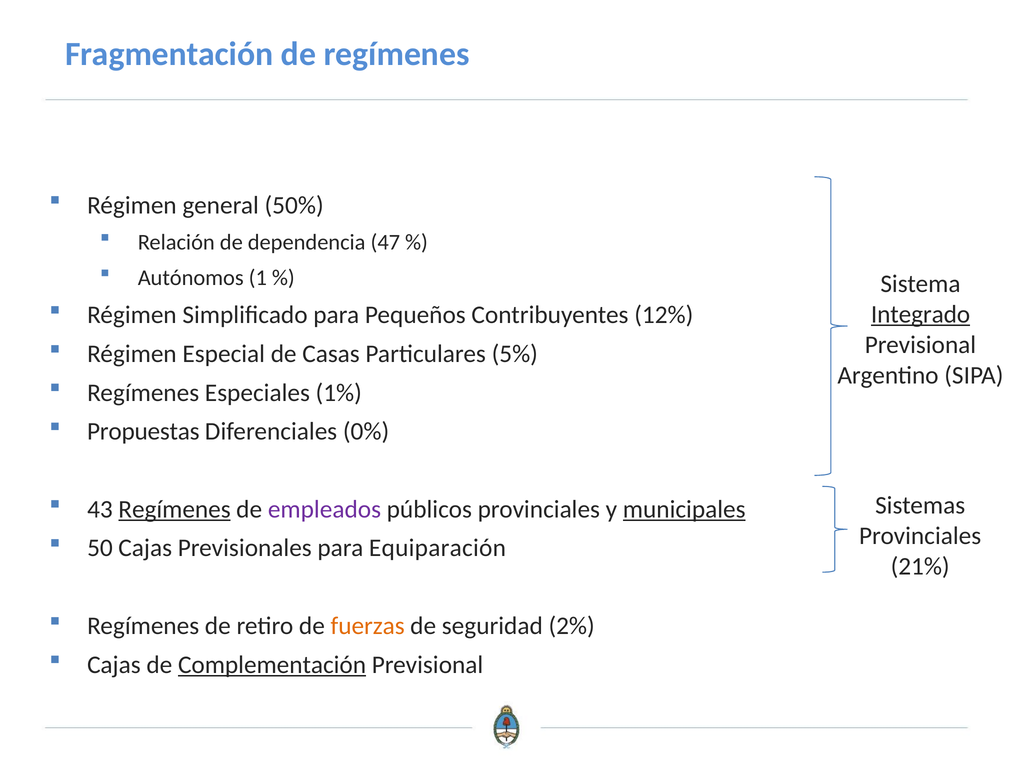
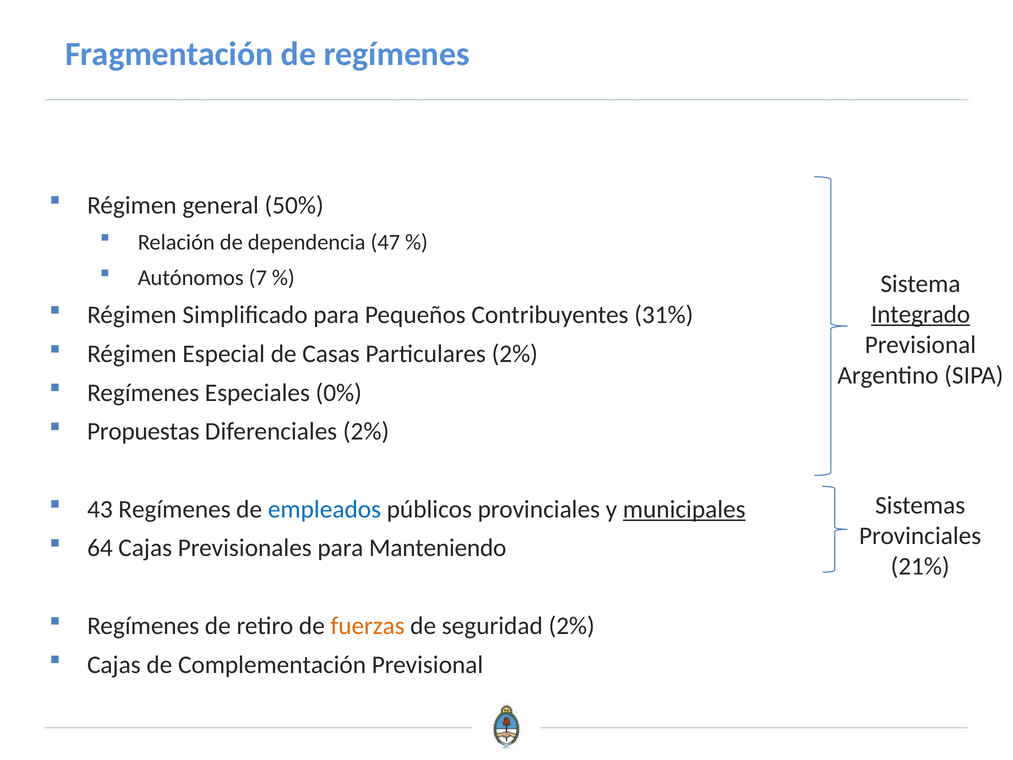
1: 1 -> 7 (258, 278)
12%: 12% -> 31% (664, 315)
Particulares 5%: 5% -> 2% (515, 354)
1%: 1% -> 0% (339, 393)
Diferenciales 0%: 0% -> 2% (366, 431)
Regímenes underline: present -> none (175, 509)
empleados colour: purple -> blue (324, 509)
50: 50 -> 64 (100, 548)
Equiparación: Equiparación -> Manteniendo (438, 548)
Complementación underline: present -> none (272, 664)
